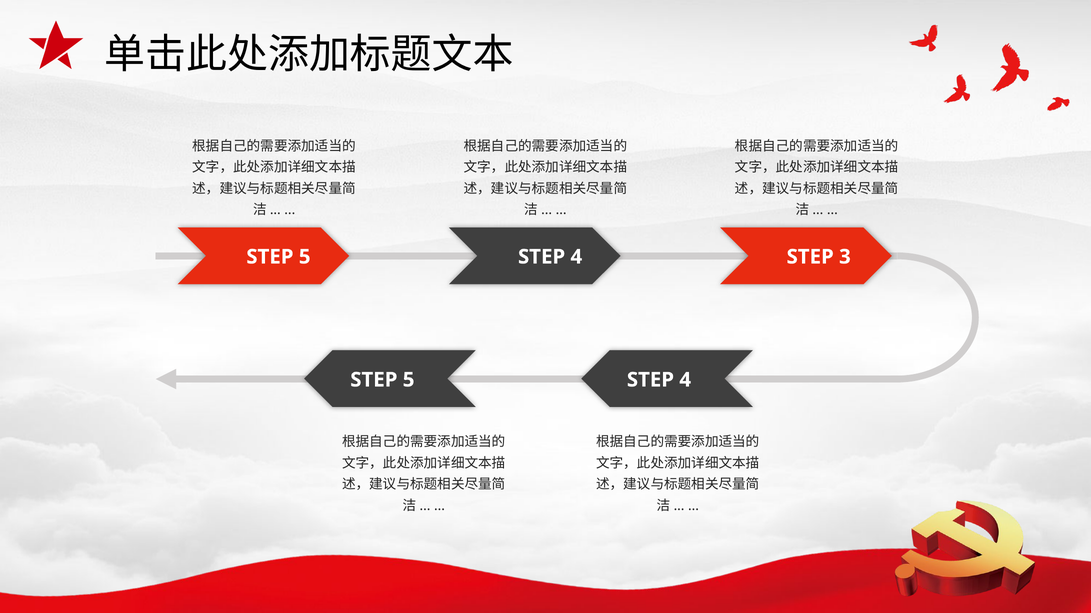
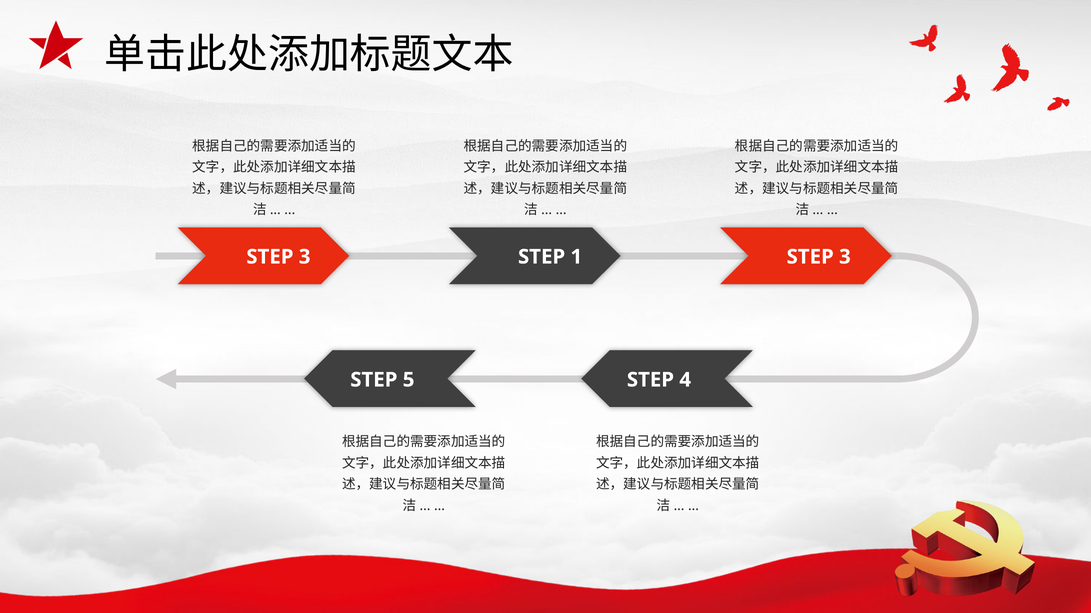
5: 5 -> 3 (305, 257)
4: 4 -> 1 (576, 257)
